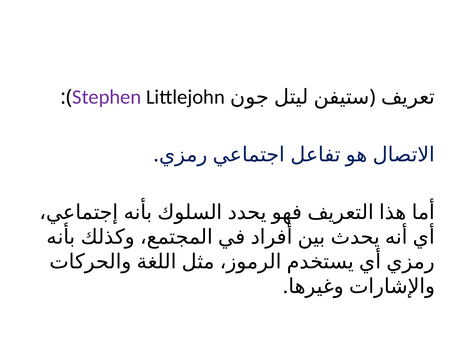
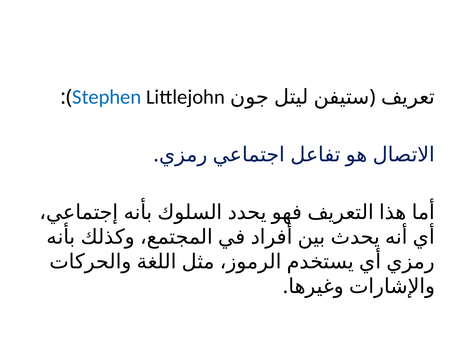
Stephen colour: purple -> blue (107, 97)
